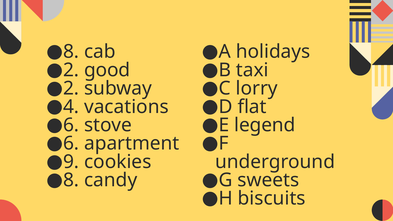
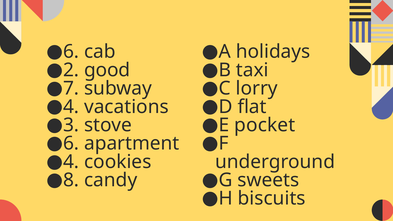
8: 8 -> 6 (71, 52)
2: 2 -> 7 (71, 88)
6: 6 -> 3 (71, 125)
legend: legend -> pocket (265, 125)
9: 9 -> 4 (71, 162)
